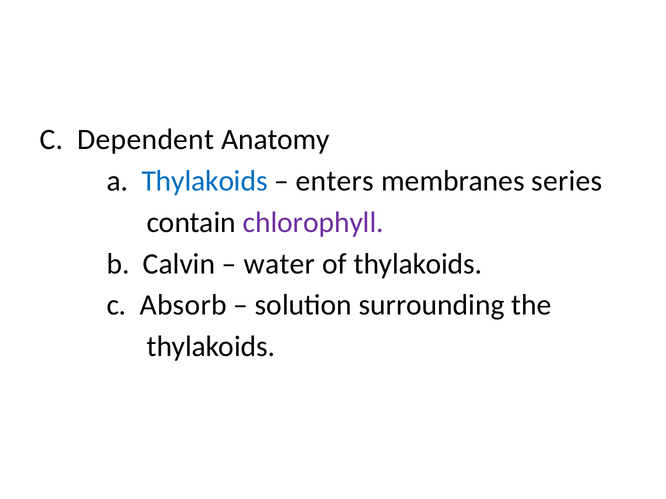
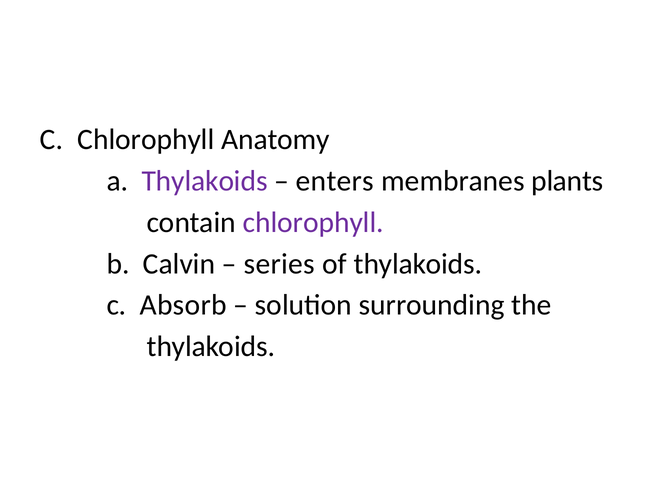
C Dependent: Dependent -> Chlorophyll (146, 140)
Thylakoids colour: blue -> purple (205, 181)
series: series -> plants (567, 181)
water: water -> series (279, 264)
